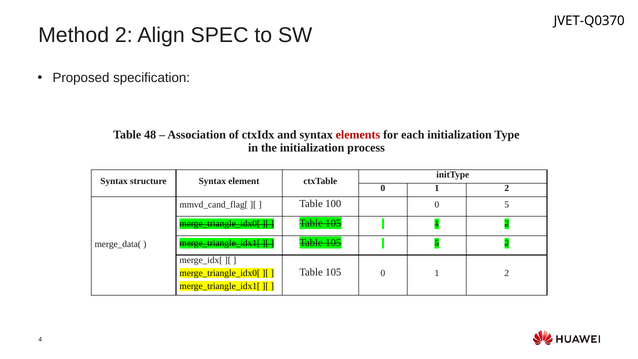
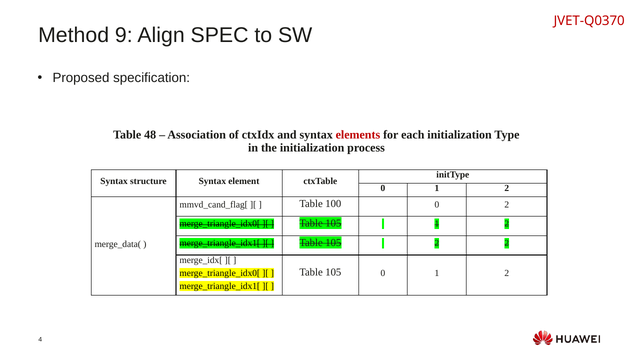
JVET-Q0370 colour: black -> red (589, 21)
Method 2: 2 -> 9 (124, 35)
0 5: 5 -> 2 (507, 204)
105 5: 5 -> 2 (437, 243)
